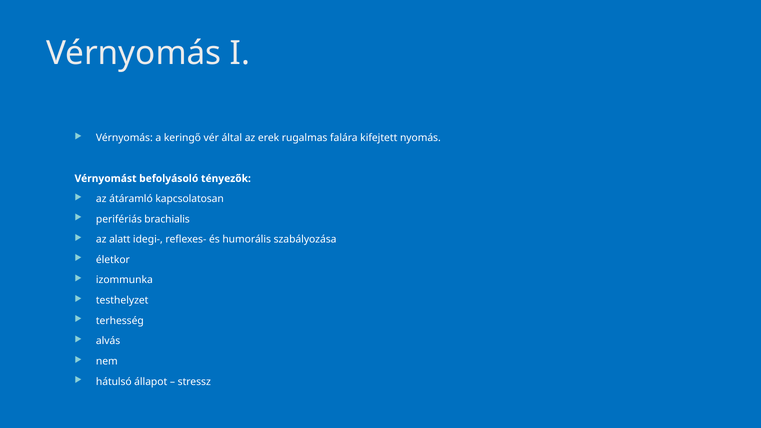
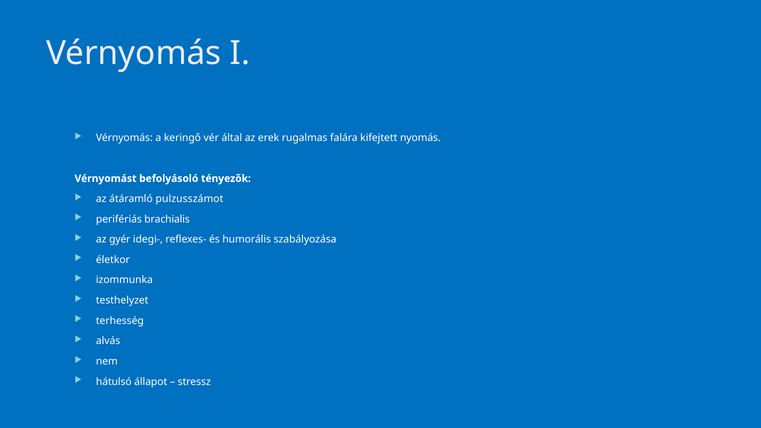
kapcsolatosan: kapcsolatosan -> pulzusszámot (190, 199)
alatt: alatt -> gyér (120, 239)
